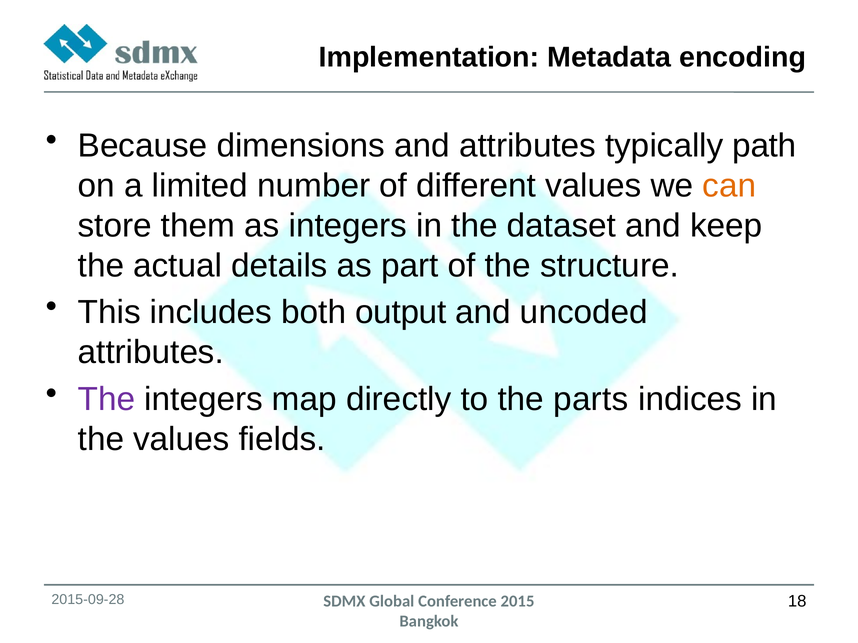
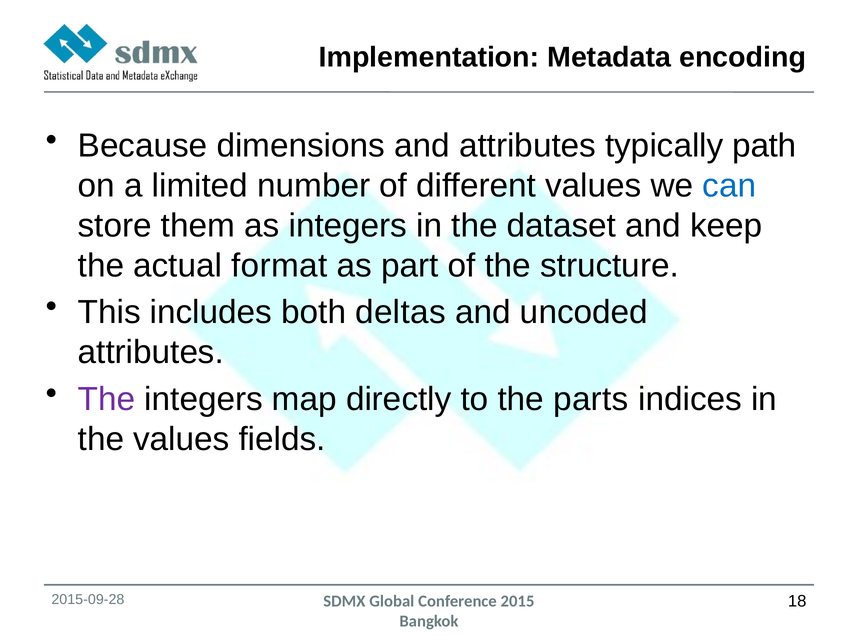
can colour: orange -> blue (729, 186)
details: details -> format (279, 266)
output: output -> deltas (400, 313)
